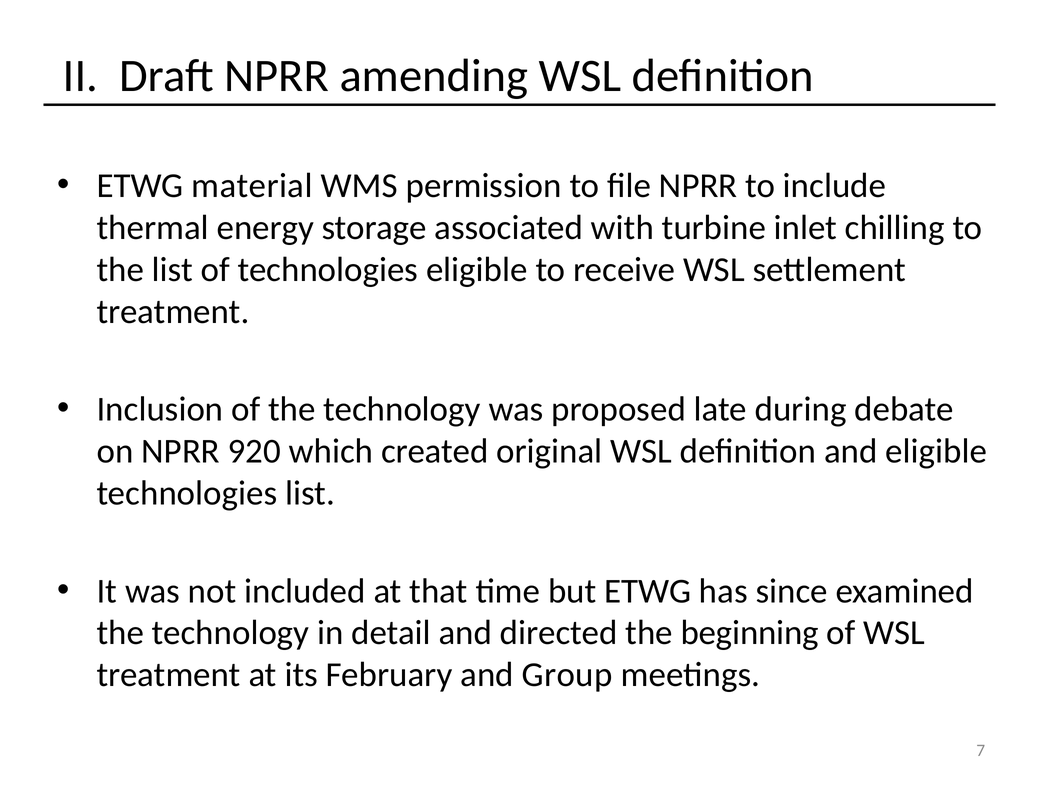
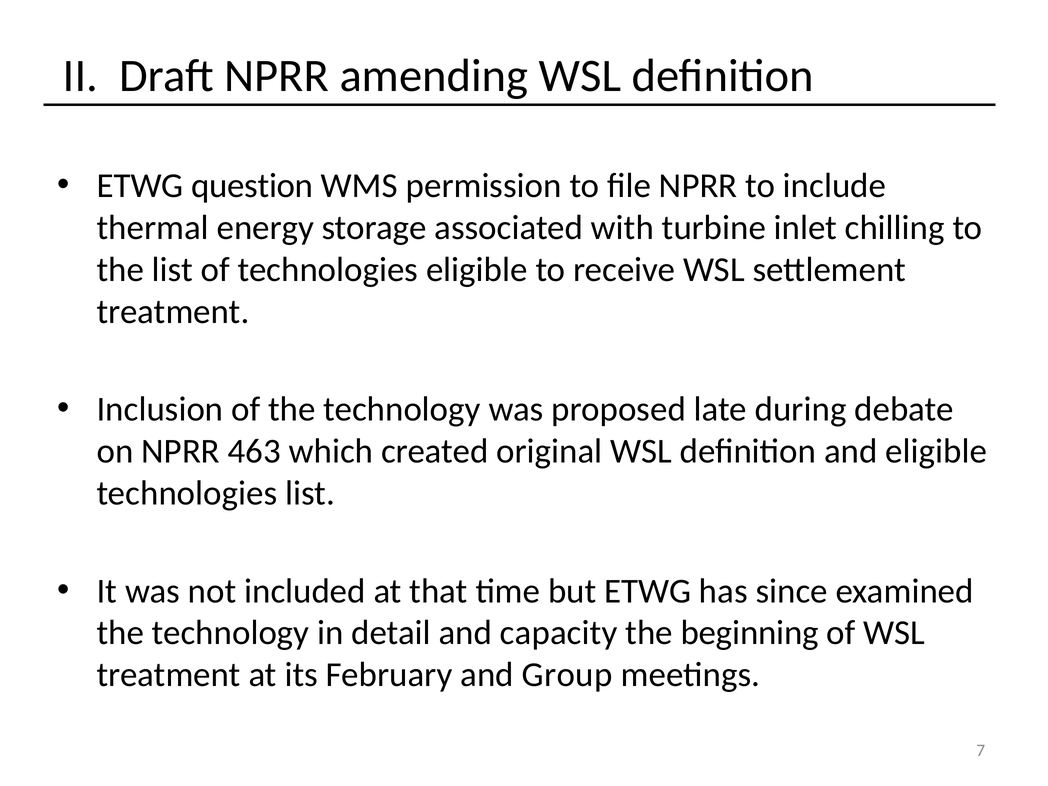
material: material -> question (252, 186)
920: 920 -> 463 (254, 451)
directed: directed -> capacity (559, 633)
